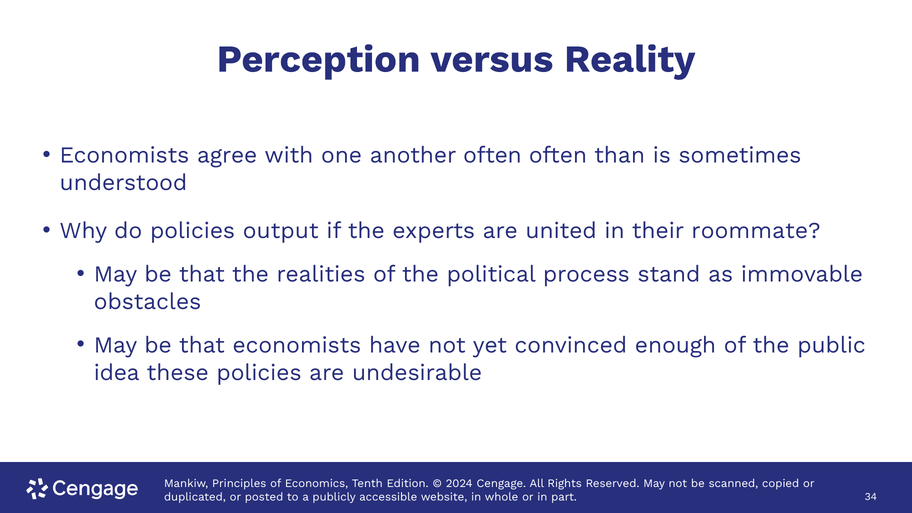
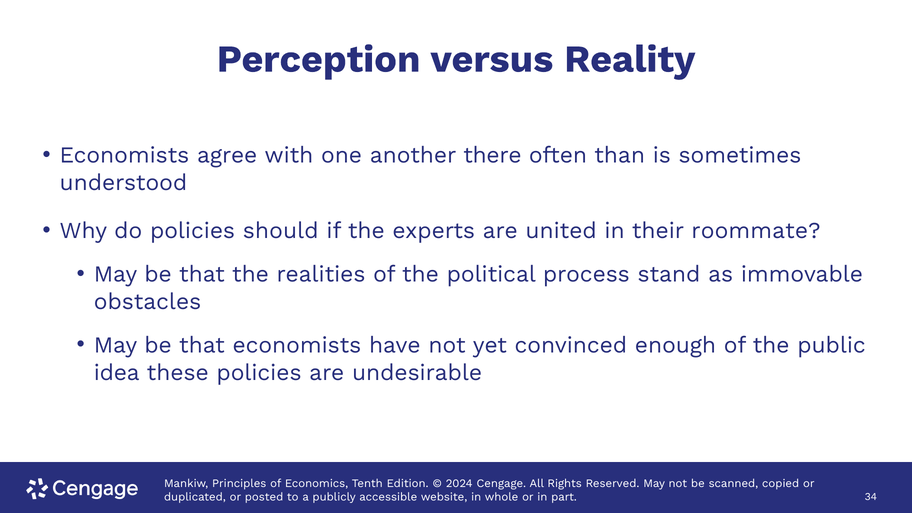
another often: often -> there (492, 155)
output: output -> should (281, 231)
